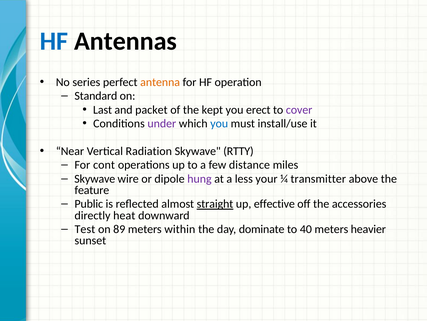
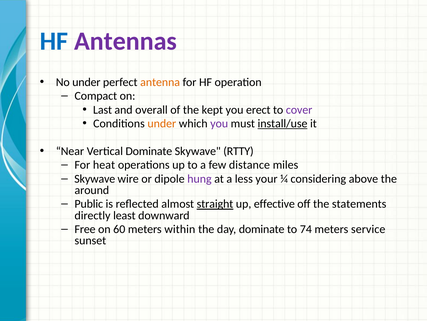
Antennas colour: black -> purple (126, 41)
No series: series -> under (86, 82)
Standard: Standard -> Compact (96, 96)
packet: packet -> overall (151, 110)
under colour: purple -> orange (162, 123)
you colour: blue -> purple (219, 123)
install/use underline: none -> present (283, 123)
Vertical Radiation: Radiation -> Dominate (149, 151)
cont: cont -> heat (104, 165)
transmitter: transmitter -> considering (318, 178)
feature: feature -> around (92, 190)
accessories: accessories -> statements (359, 204)
heat: heat -> least (124, 215)
Test: Test -> Free (85, 229)
89: 89 -> 60 (119, 229)
40: 40 -> 74 (306, 229)
heavier: heavier -> service (368, 229)
